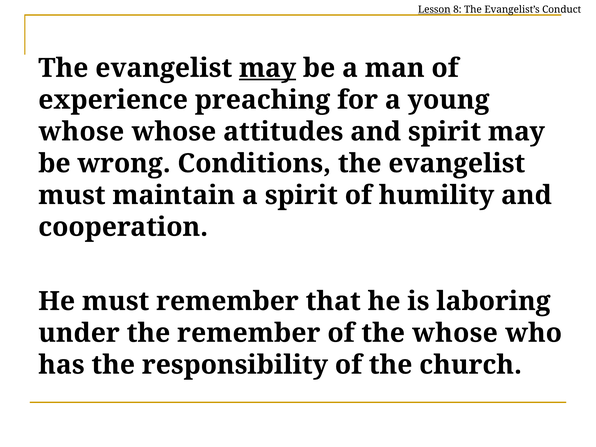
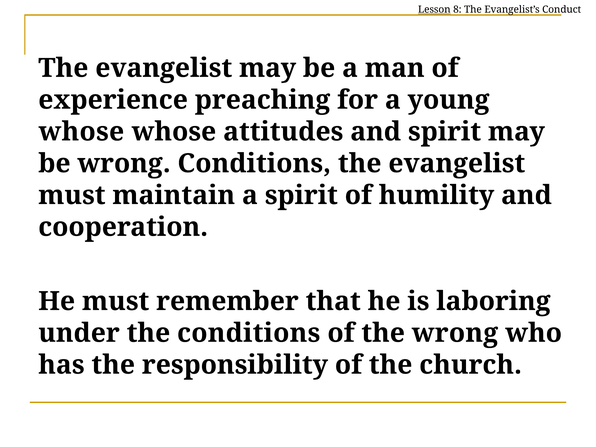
may underline: present -> none (268, 68)
the remember: remember -> conditions (249, 333)
the whose: whose -> wrong (455, 333)
